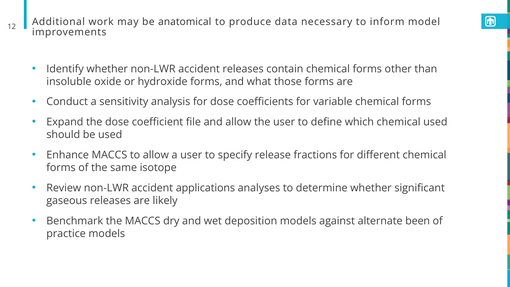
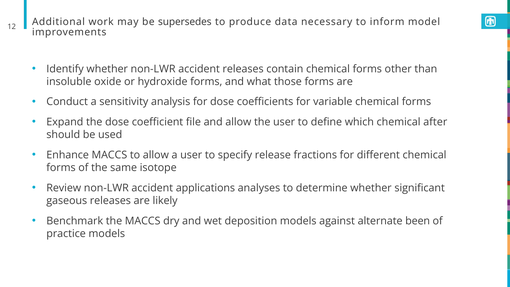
anatomical: anatomical -> supersedes (185, 22)
chemical used: used -> after (435, 122)
